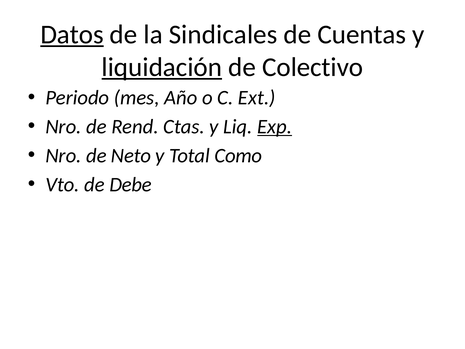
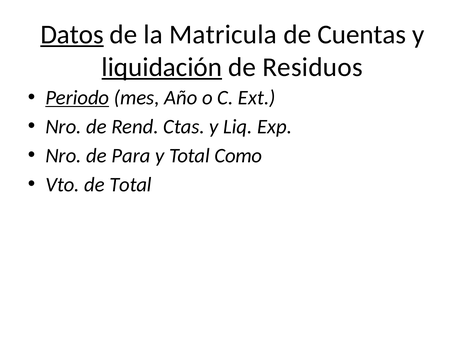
Sindicales: Sindicales -> Matricula (223, 34)
Colectivo: Colectivo -> Residuos (312, 67)
Periodo underline: none -> present (77, 98)
Exp underline: present -> none (275, 126)
Neto: Neto -> Para (131, 155)
de Debe: Debe -> Total (131, 184)
